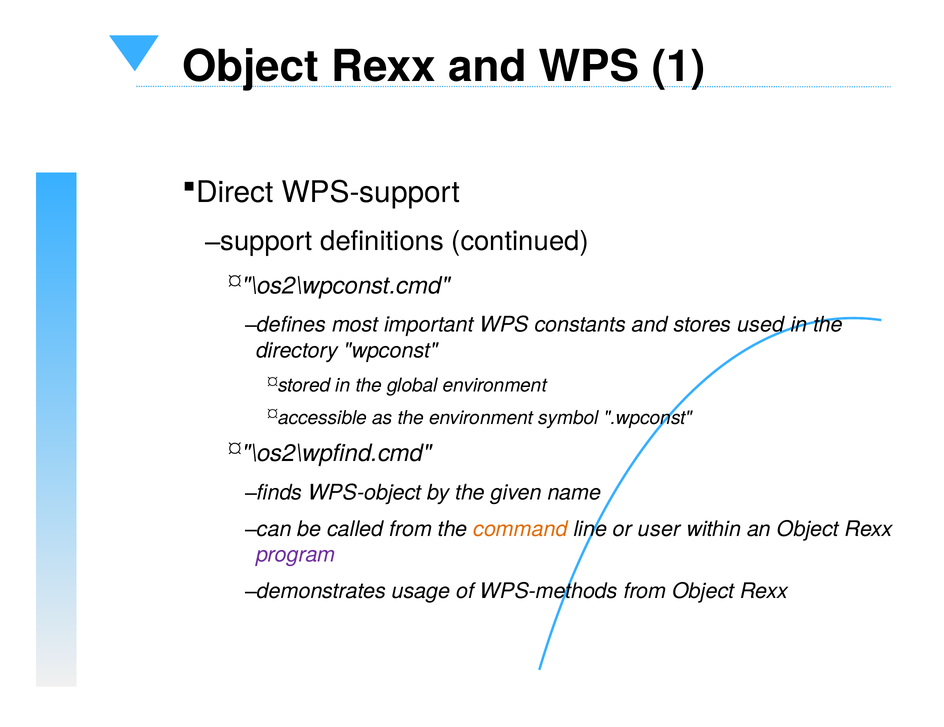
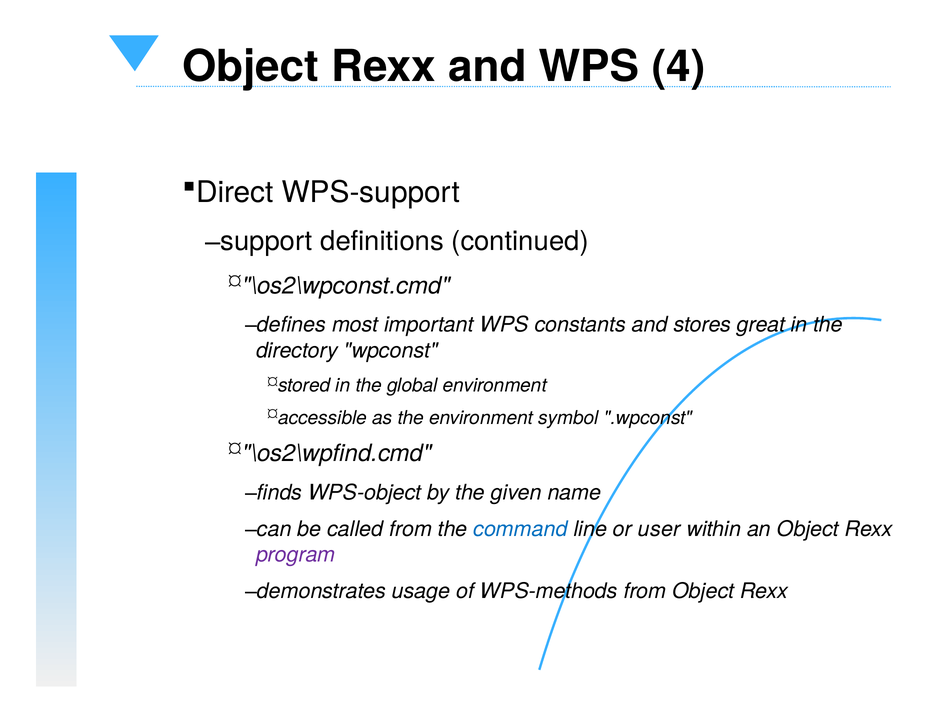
1: 1 -> 4 (679, 67)
used: used -> great (761, 325)
command colour: orange -> blue (520, 529)
